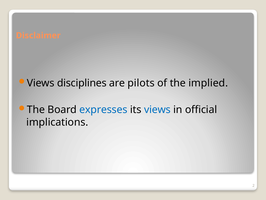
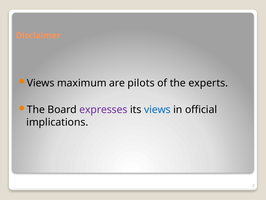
disciplines: disciplines -> maximum (82, 83)
implied: implied -> experts (208, 83)
expresses colour: blue -> purple (103, 109)
